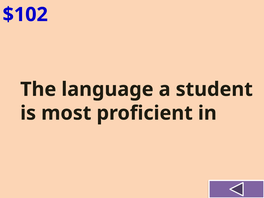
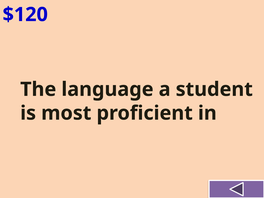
$102: $102 -> $120 (25, 15)
